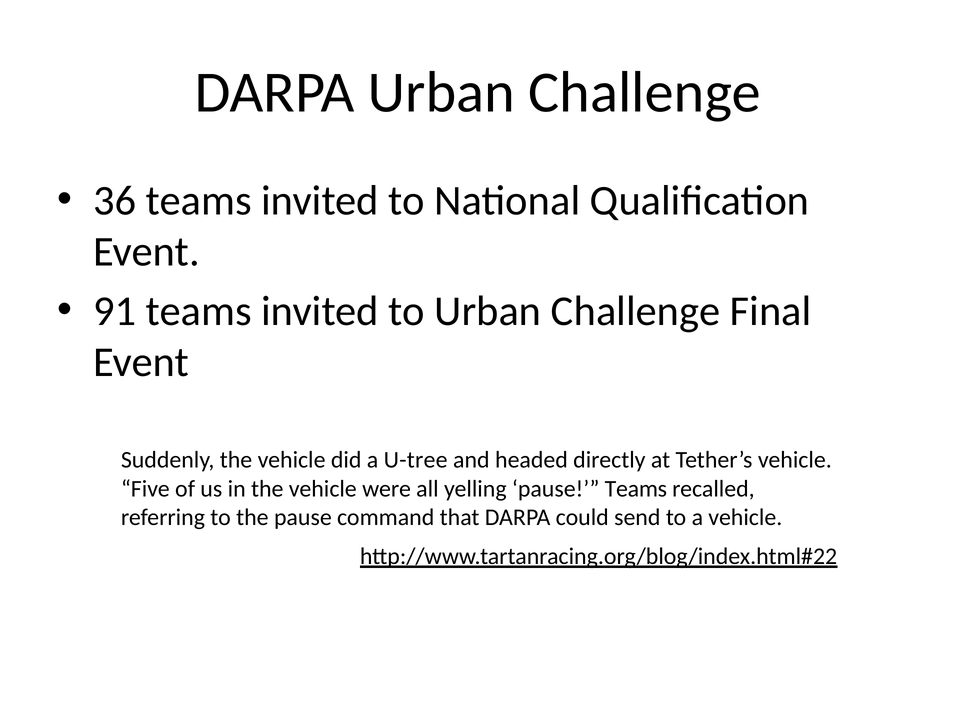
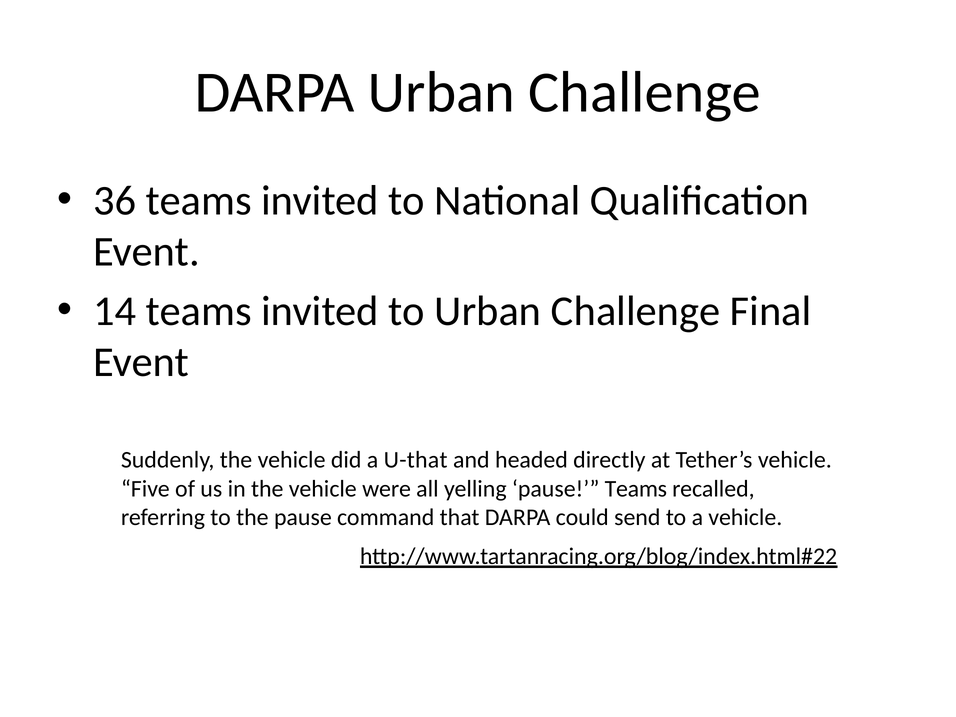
91: 91 -> 14 (115, 311)
U-tree: U-tree -> U-that (416, 460)
